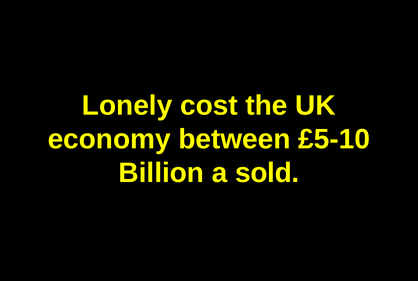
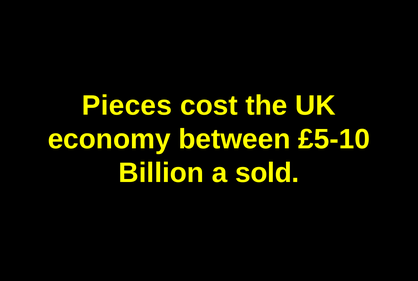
Lonely: Lonely -> Pieces (127, 105)
